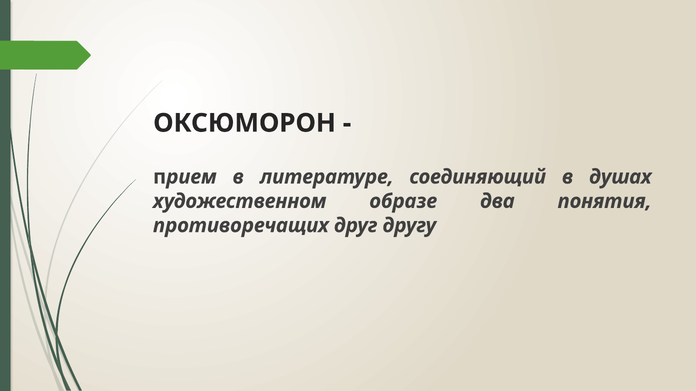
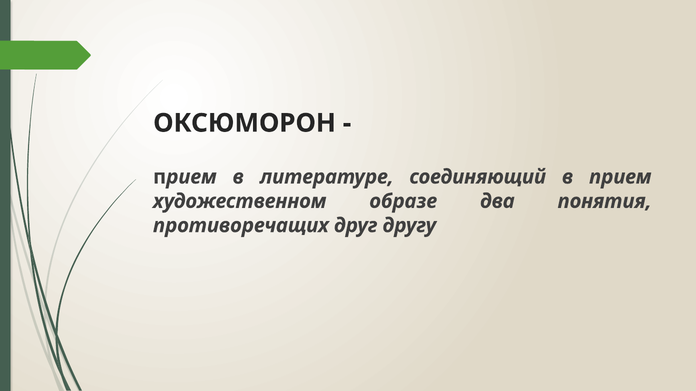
в душах: душах -> прием (620, 177)
